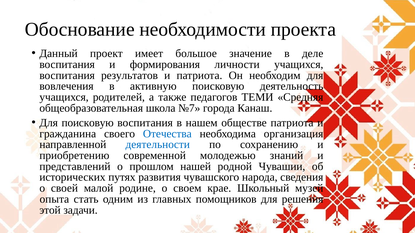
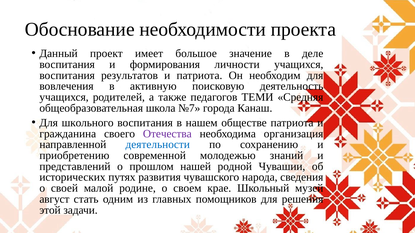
Для поисковую: поисковую -> школьного (88, 123)
Отечества colour: blue -> purple (167, 134)
опыта: опыта -> август (54, 199)
